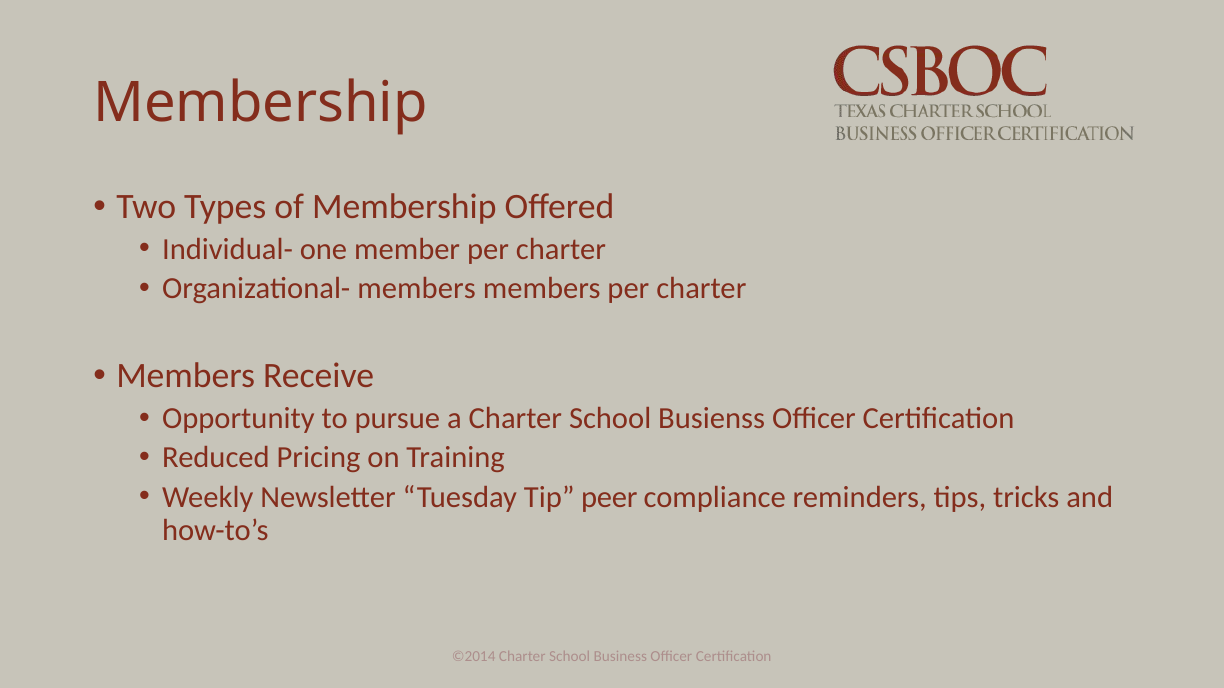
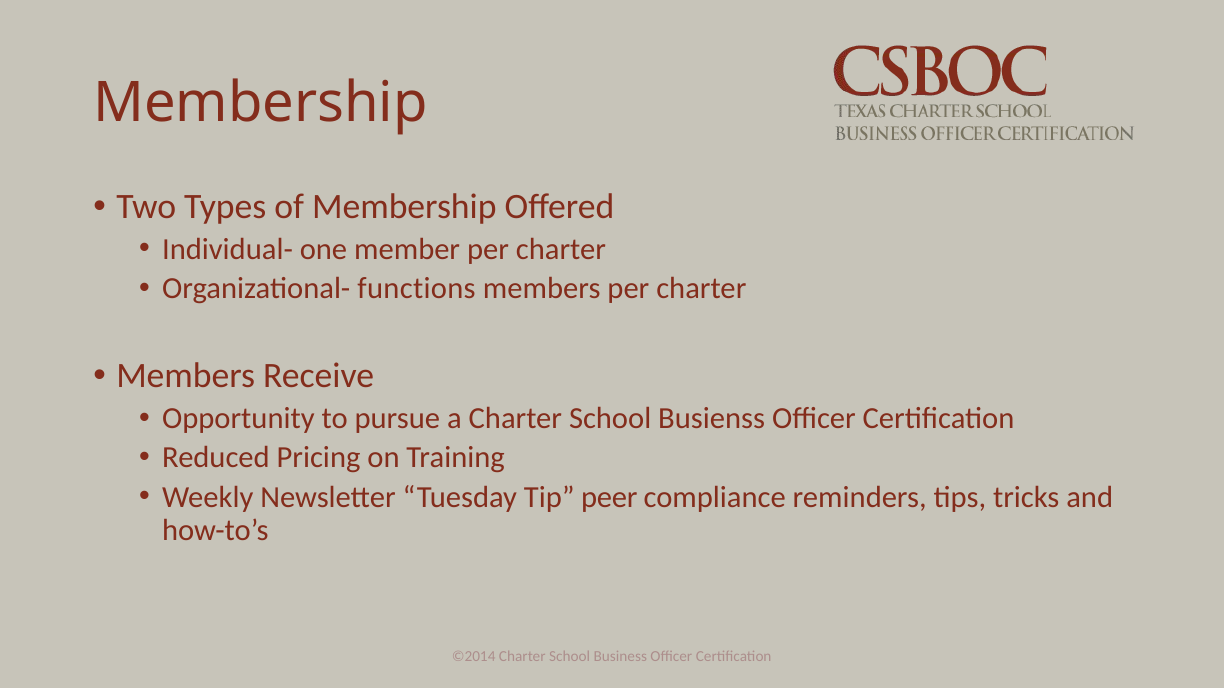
Organizational- members: members -> functions (417, 289)
